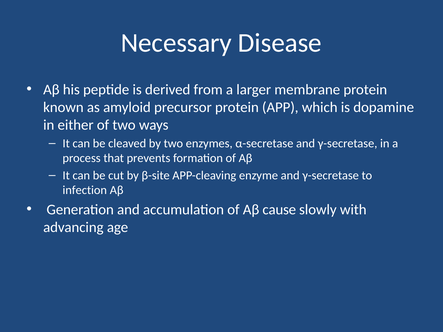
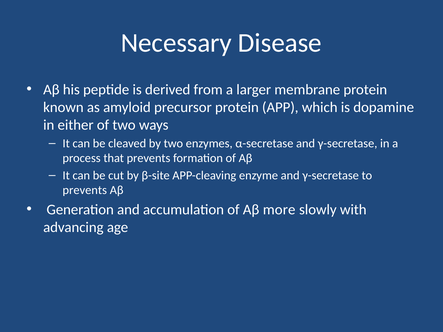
infection: infection -> prevents (85, 190)
cause: cause -> more (279, 210)
